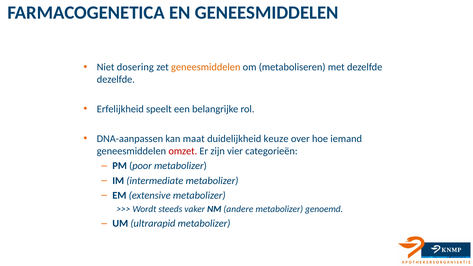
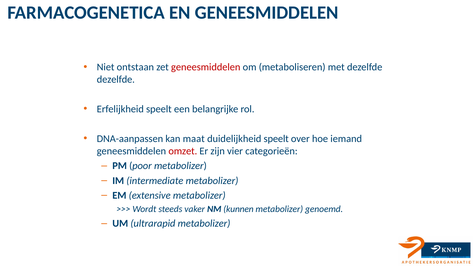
dosering: dosering -> ontstaan (135, 67)
geneesmiddelen colour: orange -> red (206, 67)
duidelijkheid keuze: keuze -> speelt (276, 139)
andere: andere -> kunnen (239, 209)
